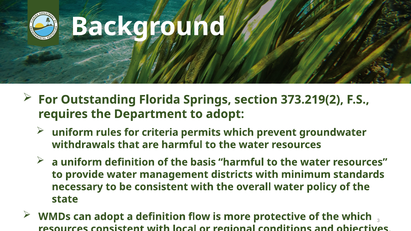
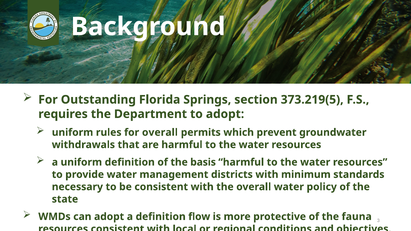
373.219(2: 373.219(2 -> 373.219(5 (312, 100)
for criteria: criteria -> overall (160, 133)
the which: which -> fauna (357, 217)
